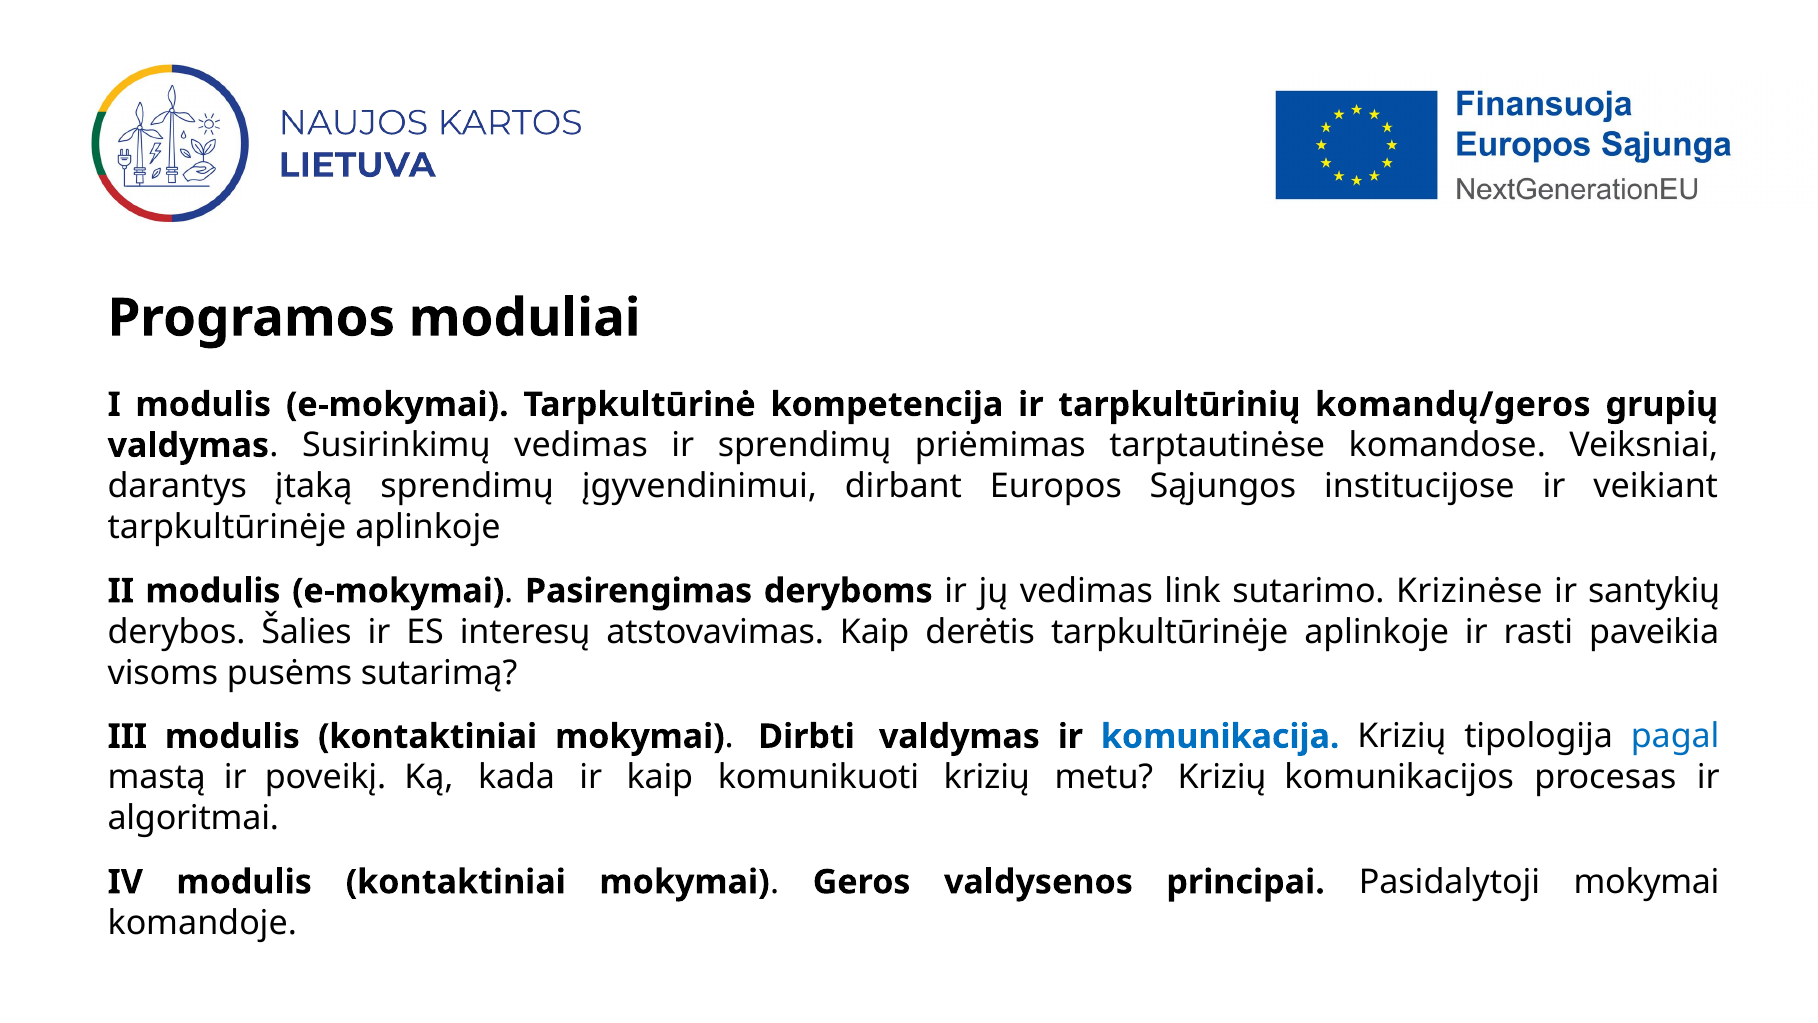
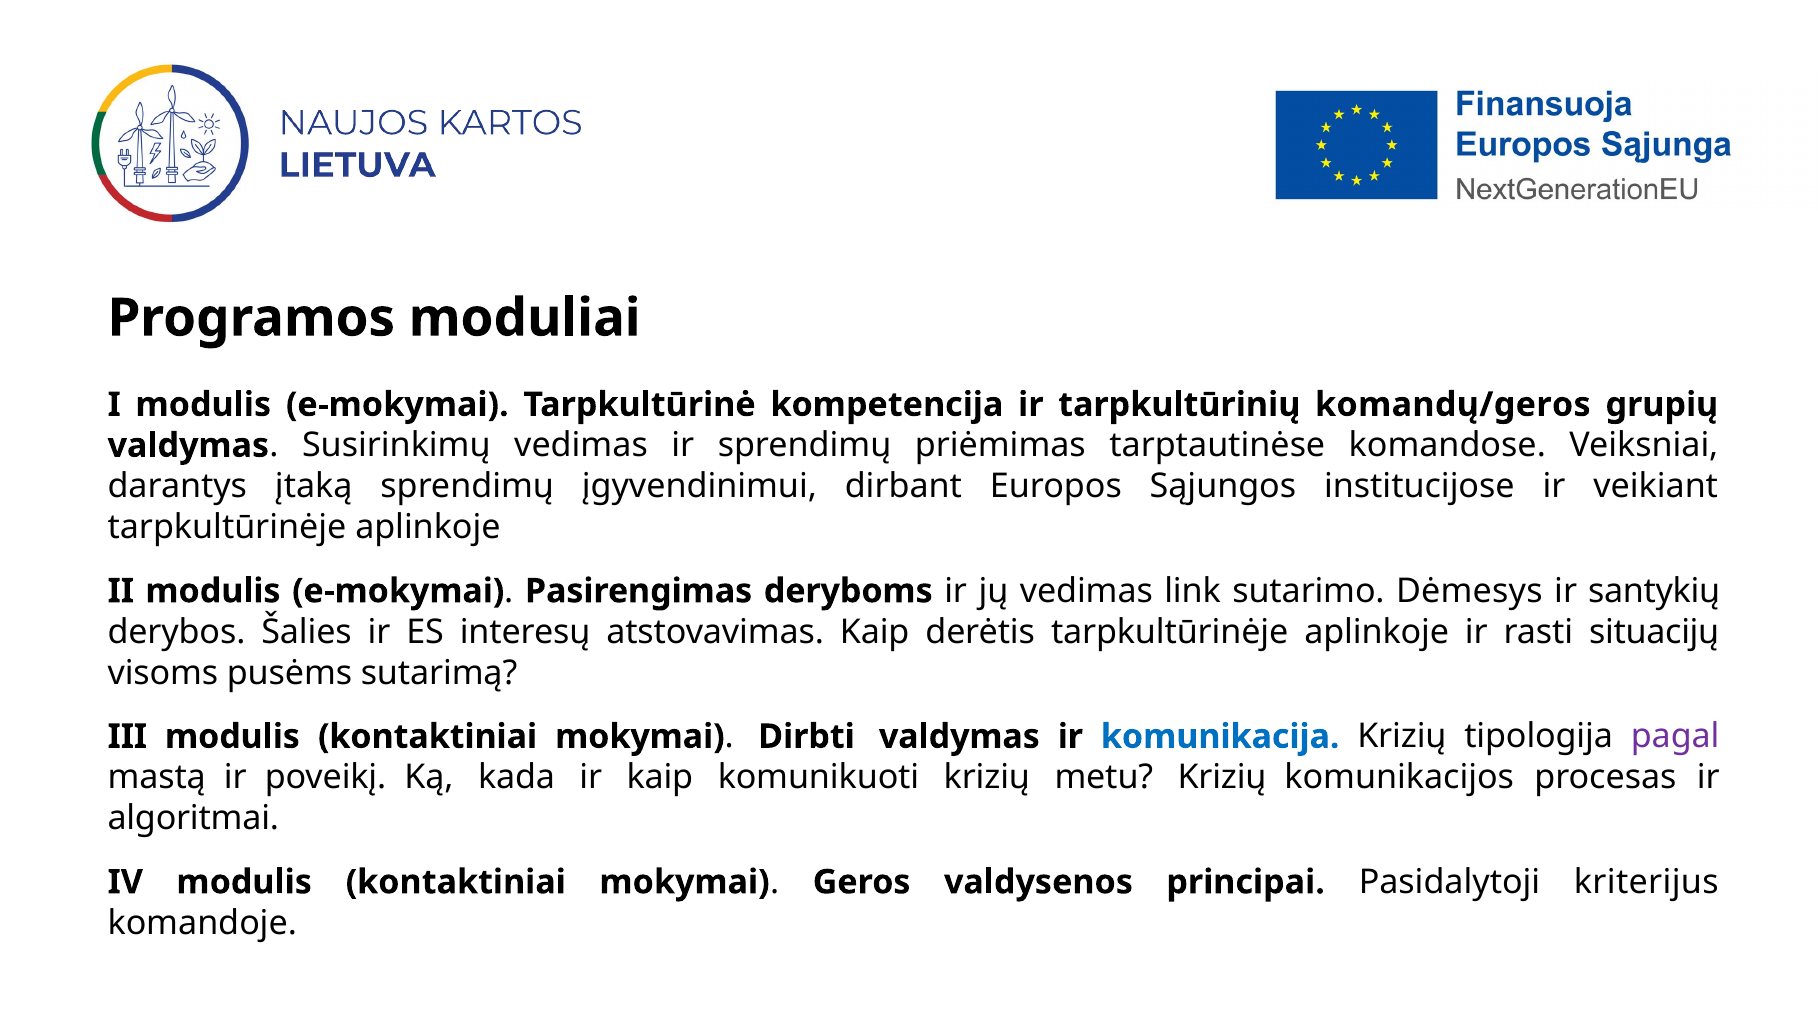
Krizinėse: Krizinėse -> Dėmesys (1469, 591)
paveikia: paveikia -> situacijų (1654, 632)
pagal colour: blue -> purple (1675, 736)
Pasidalytoji mokymai: mokymai -> kriterijus (1646, 882)
